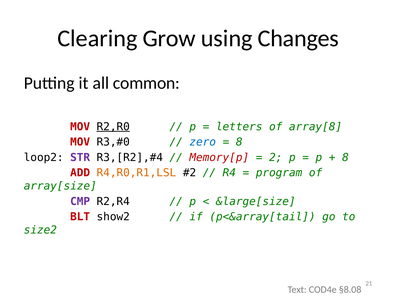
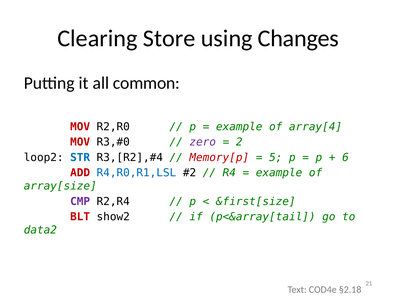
Grow: Grow -> Store (169, 38)
R2,R0 underline: present -> none (113, 127)
letters: letters -> example (239, 127)
array[8: array[8 -> array[4 (316, 127)
zero colour: blue -> purple (203, 142)
8: 8 -> 2 (239, 142)
STR colour: purple -> blue (80, 157)
2: 2 -> 5 (276, 157)
8: 8 -> 6 (345, 157)
R4,R0,R1,LSL colour: orange -> blue (136, 173)
program: program -> example (279, 173)
&large[size: &large[size -> &first[size (256, 201)
size2: size2 -> data2 (40, 230)
§8.08: §8.08 -> §2.18 (350, 290)
